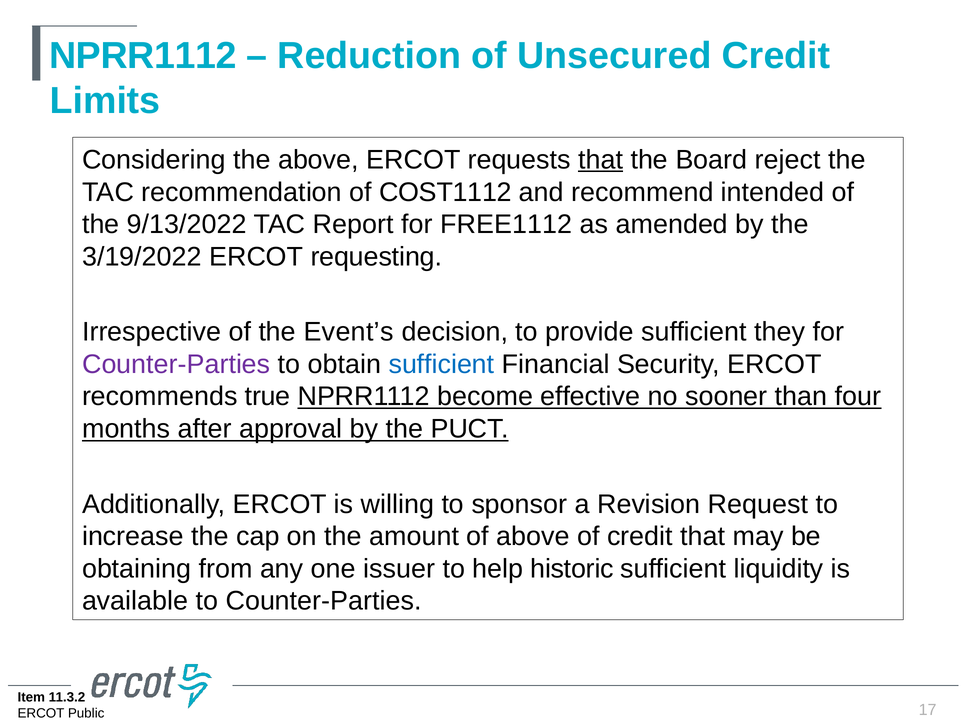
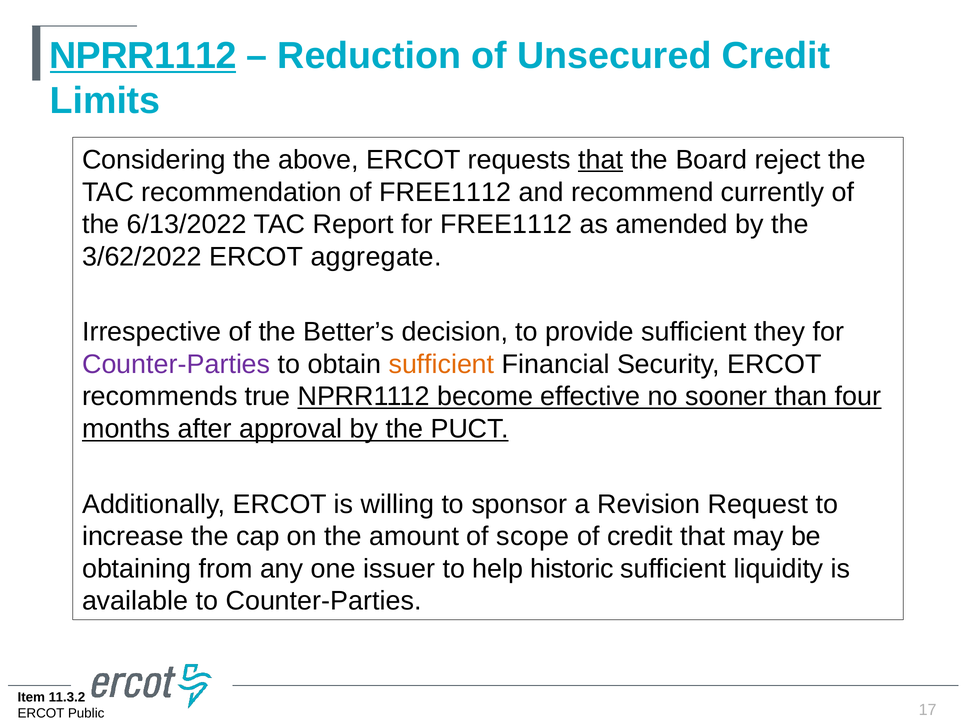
NPRR1112 underline: none -> present (143, 56)
of COST1112: COST1112 -> FREE1112 (445, 192)
intended: intended -> currently (773, 192)
9/13/2022: 9/13/2022 -> 6/13/2022 (187, 224)
3/19/2022: 3/19/2022 -> 3/62/2022 (142, 257)
requesting: requesting -> aggregate (376, 257)
Event’s: Event’s -> Better’s (349, 332)
sufficient colour: blue -> orange (441, 364)
of above: above -> scope (533, 536)
